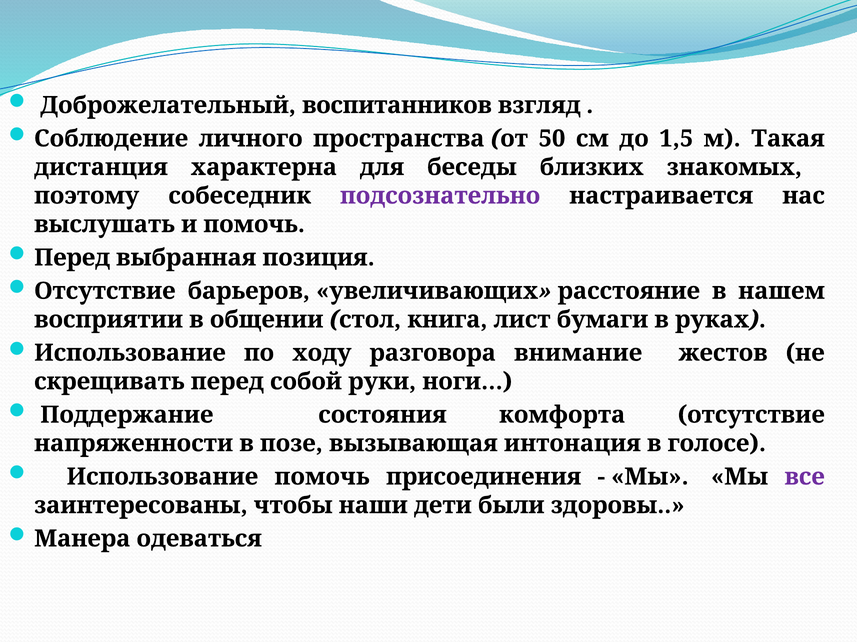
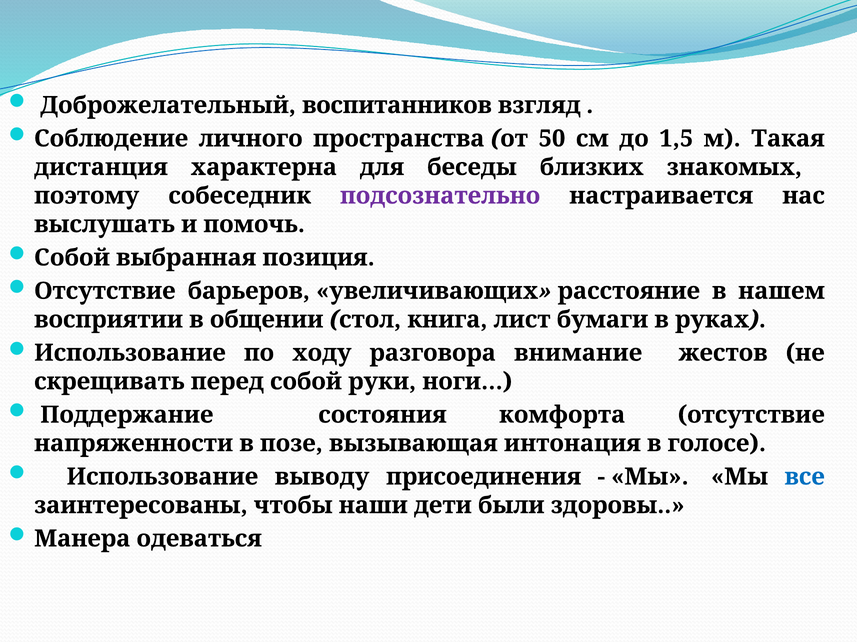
Перед: Перед -> Собой (72, 258)
Использование помочь: помочь -> выводу (322, 477)
все colour: purple -> blue (805, 477)
